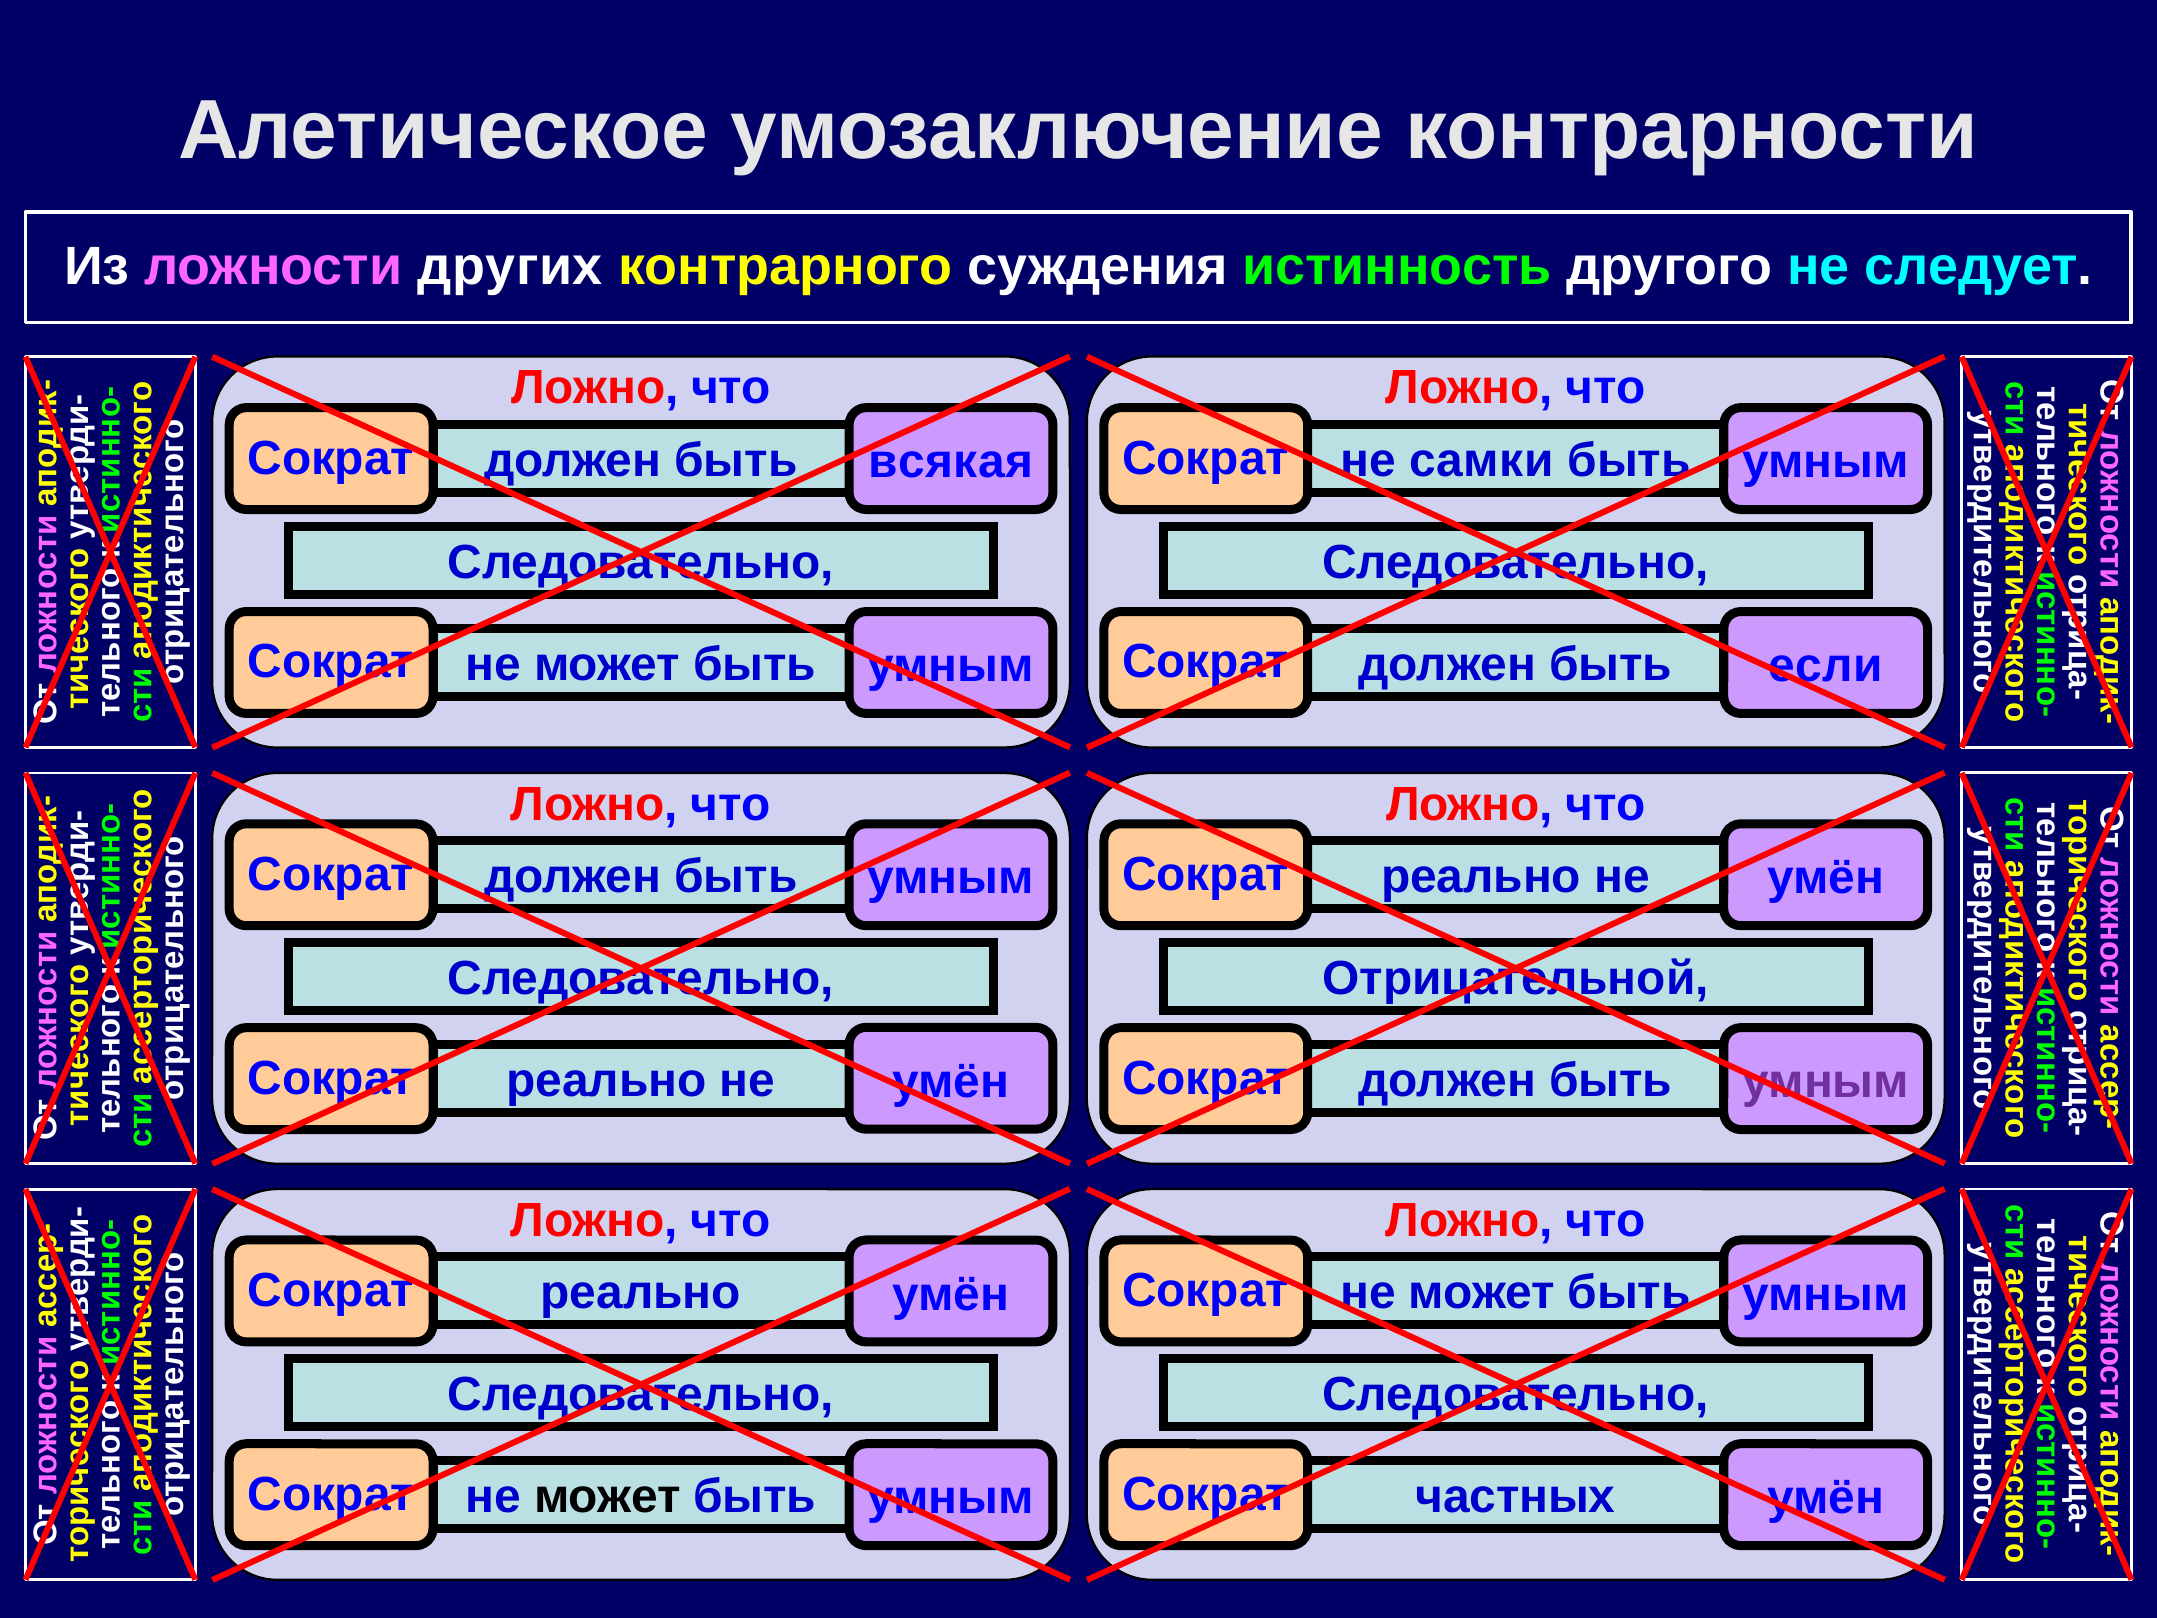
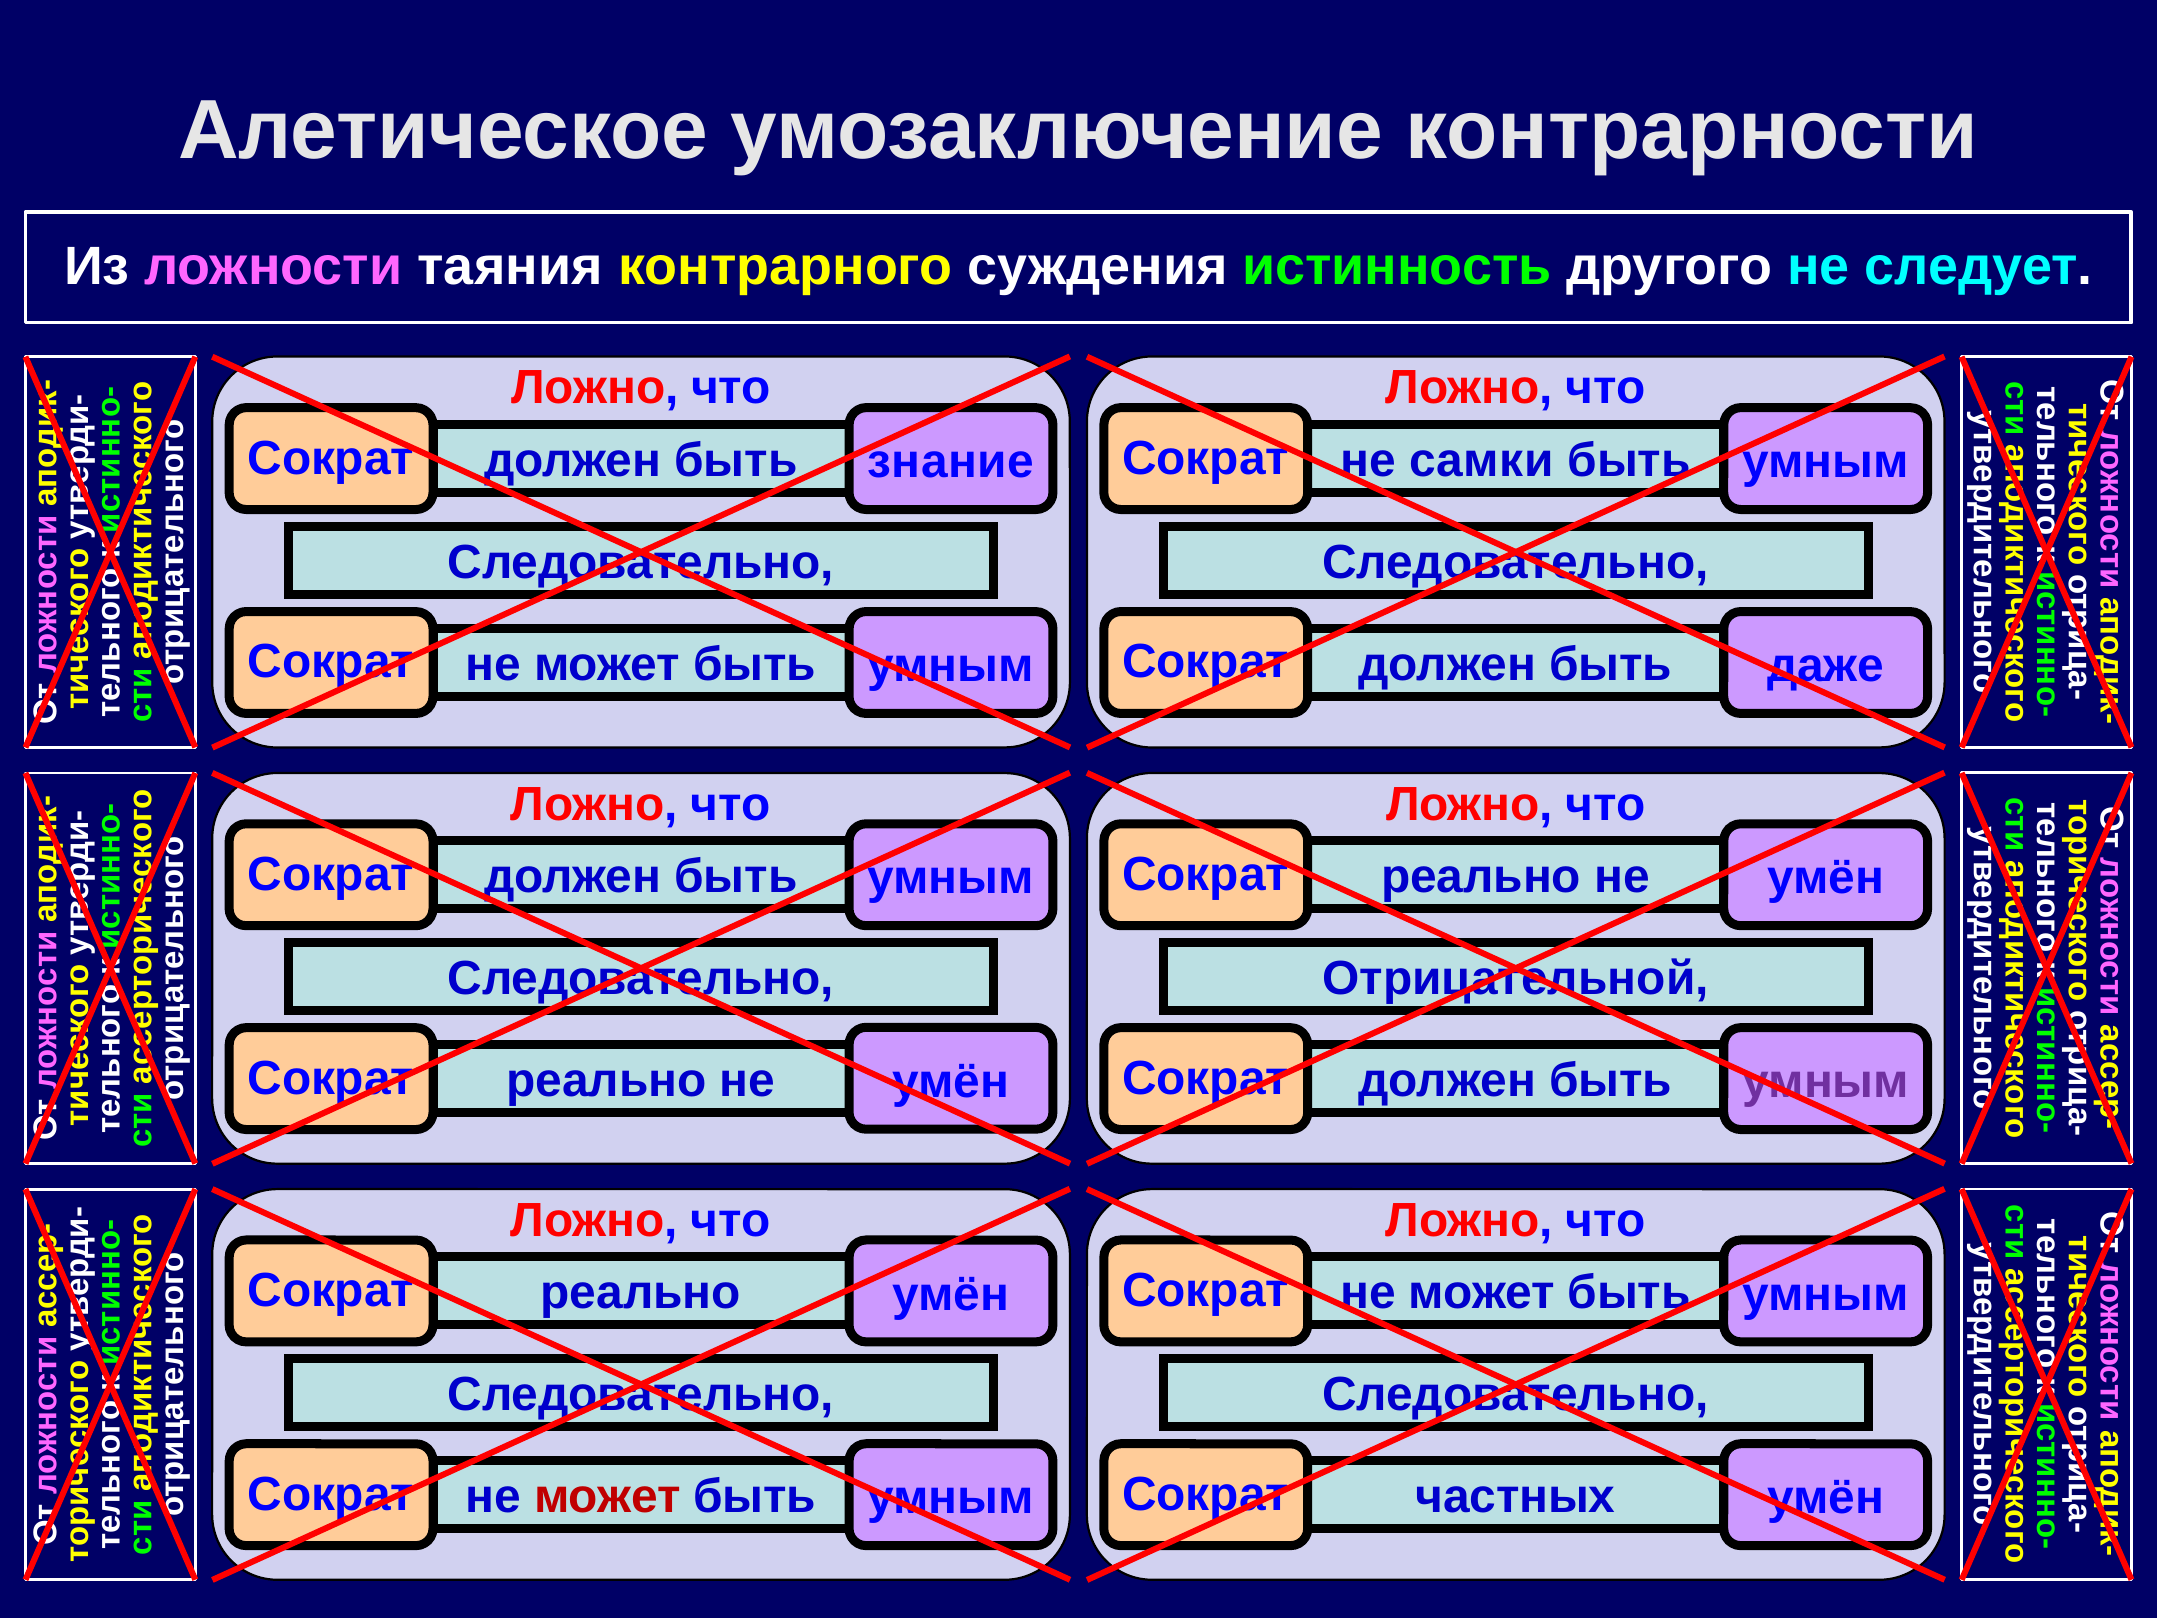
других: других -> таяния (510, 267)
всякая: всякая -> знание (951, 462)
если: если -> даже (1826, 666)
может colour: black -> red (607, 1497)
